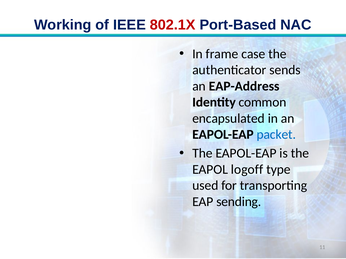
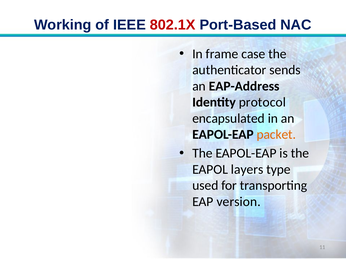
common: common -> protocol (262, 102)
packet colour: blue -> orange (276, 135)
logoff: logoff -> layers (247, 170)
sending: sending -> version (239, 202)
